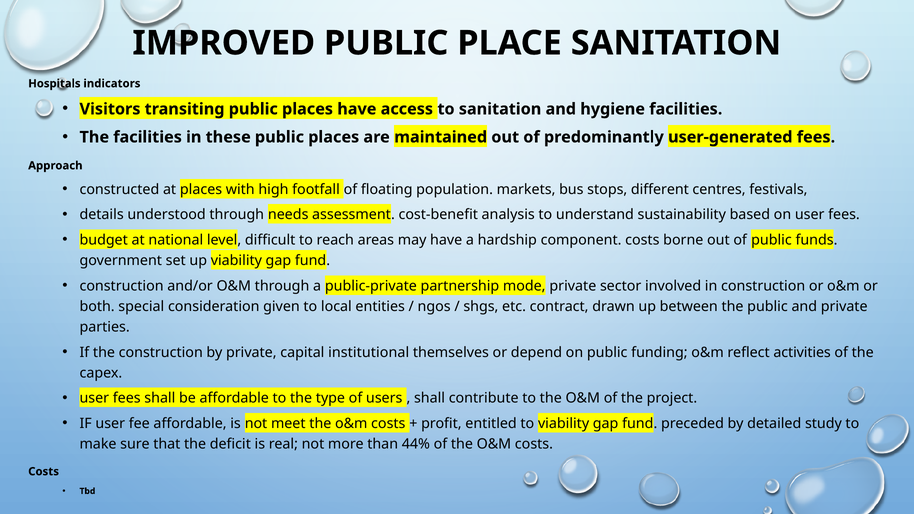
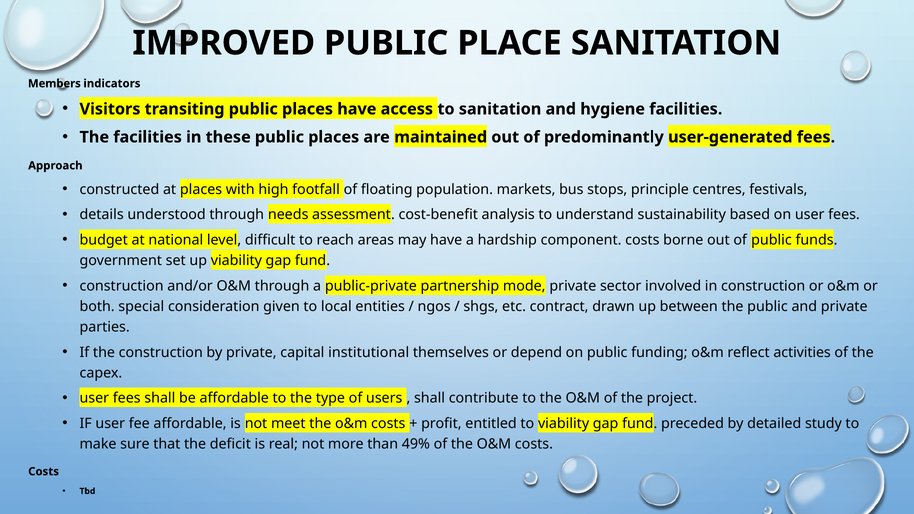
Hospitals: Hospitals -> Members (54, 84)
different: different -> principle (660, 189)
44%: 44% -> 49% (416, 444)
